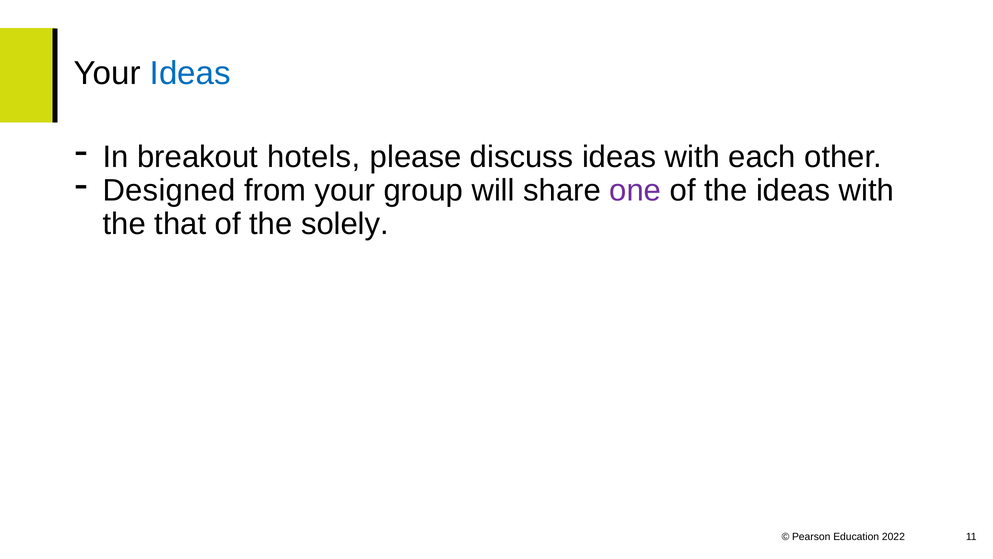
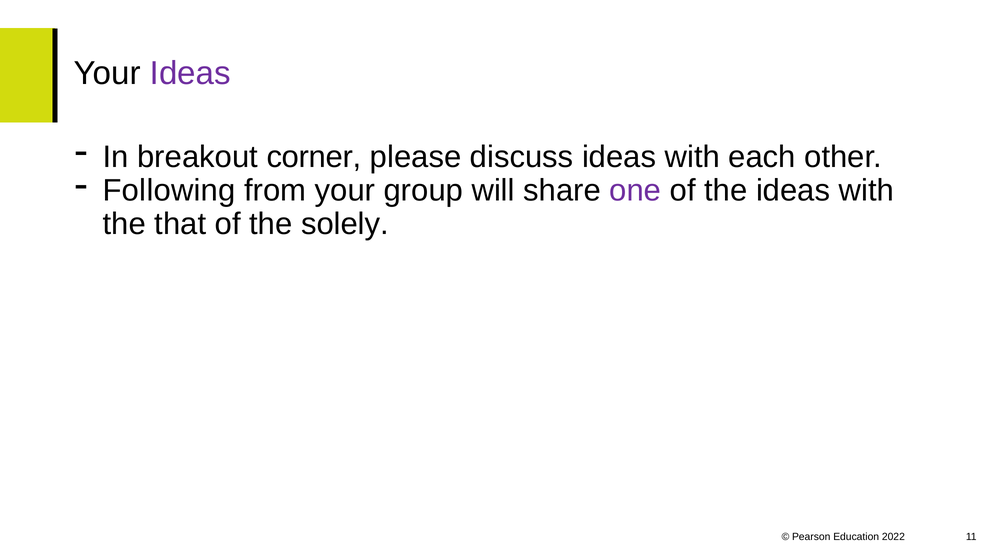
Ideas colour: blue -> purple (190, 73)
hotels: hotels -> corner (314, 157)
Designed: Designed -> Following (169, 190)
